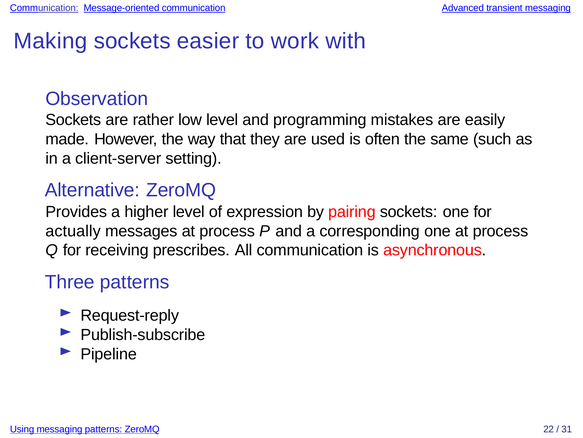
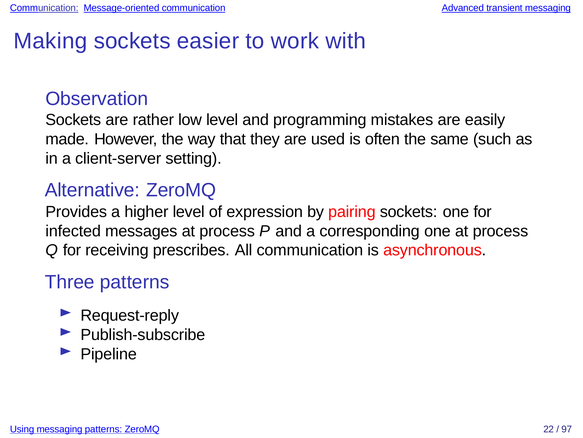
actually: actually -> infected (73, 231)
31: 31 -> 97 (567, 429)
